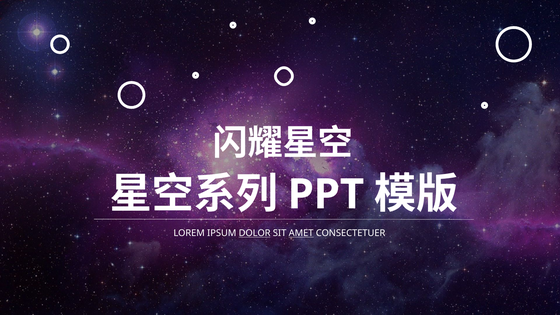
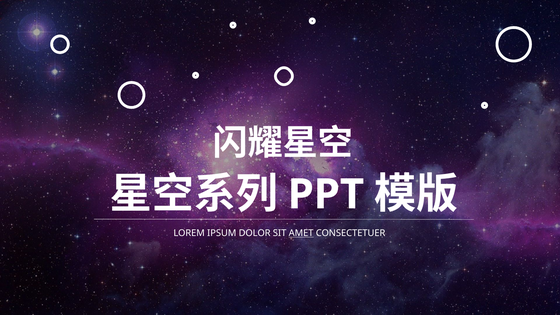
DOLOR underline: present -> none (255, 233)
